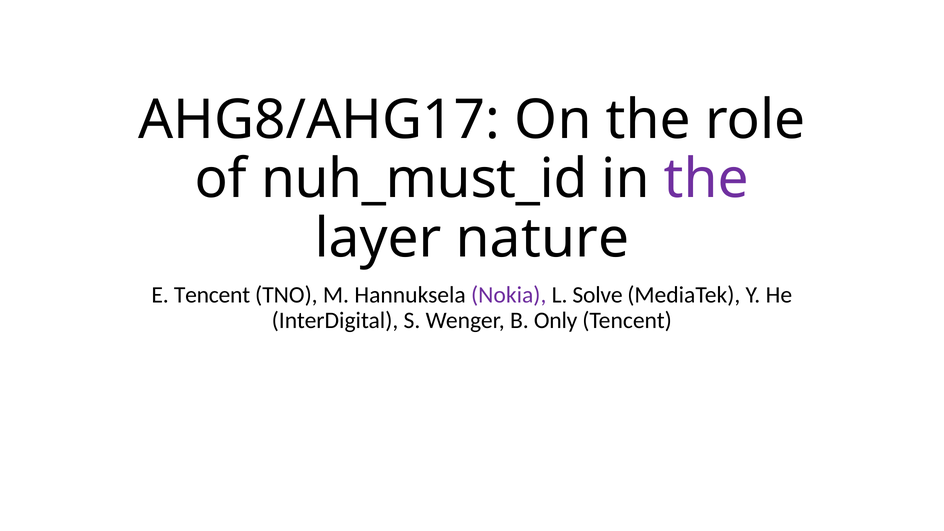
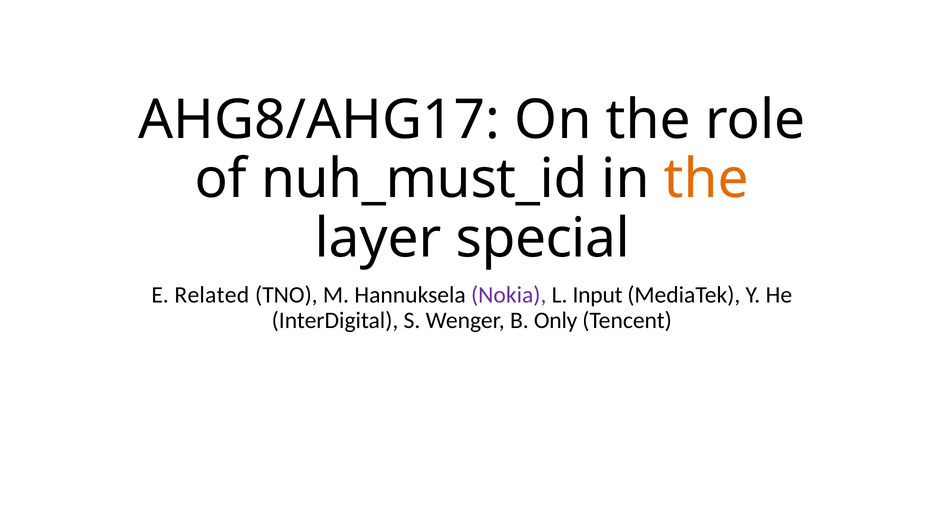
the colour: purple -> orange (706, 179)
nature: nature -> special (543, 239)
E Tencent: Tencent -> Related (212, 295)
Solve: Solve -> Input (598, 295)
